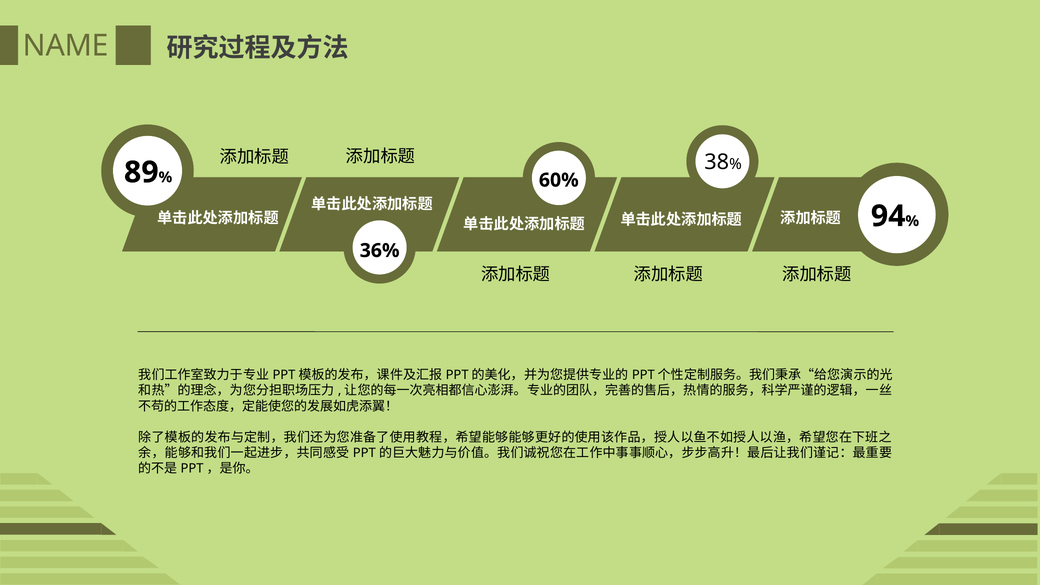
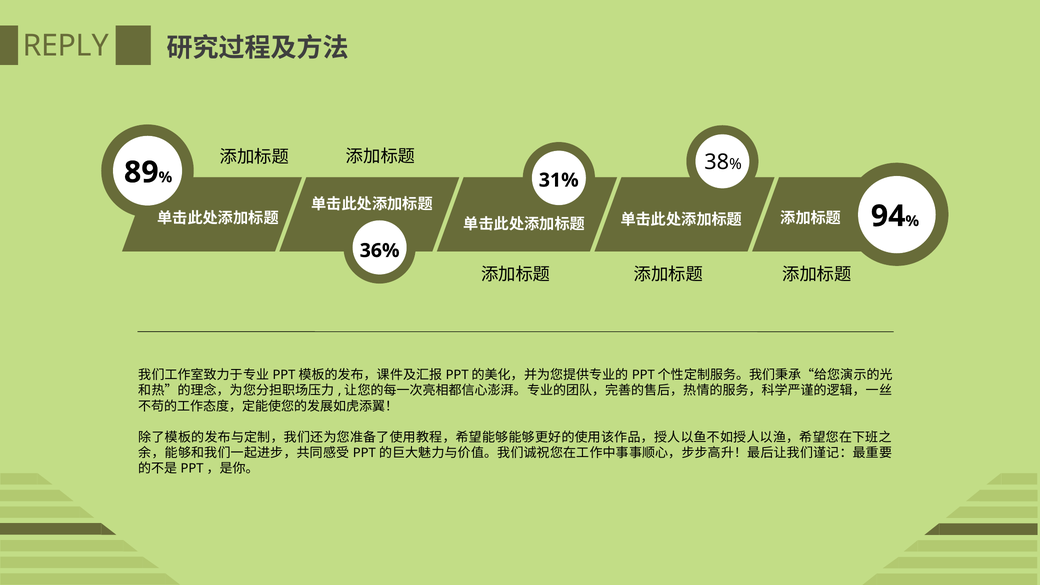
NAME: NAME -> REPLY (66, 46)
60%: 60% -> 31% (559, 180)
